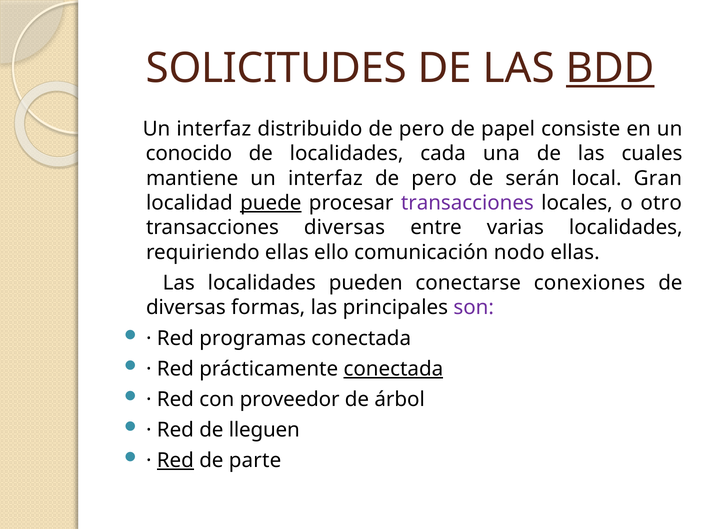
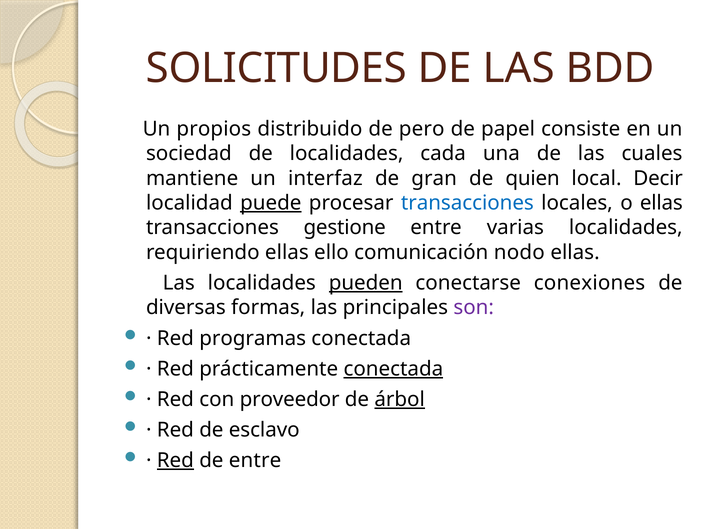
BDD underline: present -> none (610, 68)
interfaz: interfaz -> propios (214, 129)
conocido: conocido -> sociedad (189, 154)
pero: pero -> gran (434, 178)
serán: serán -> quien (533, 178)
Gran: Gran -> Decir (658, 178)
transacciones colour: purple -> blue (467, 203)
o otro: otro -> ellas (661, 203)
transacciones diversas: diversas -> gestione (345, 228)
pueden underline: none -> present (366, 283)
árbol underline: none -> present (400, 400)
lleguen: lleguen -> esclavo (264, 430)
de parte: parte -> entre (255, 461)
